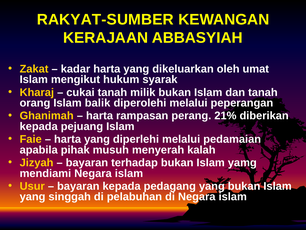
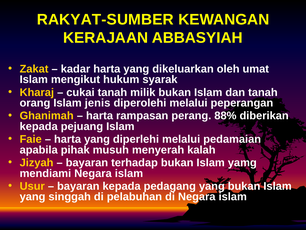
balik: balik -> jenis (98, 103)
21%: 21% -> 88% (225, 116)
